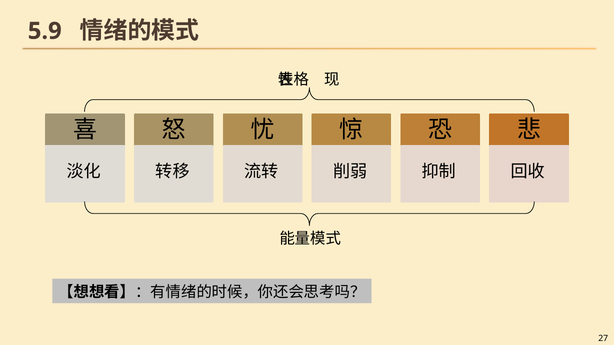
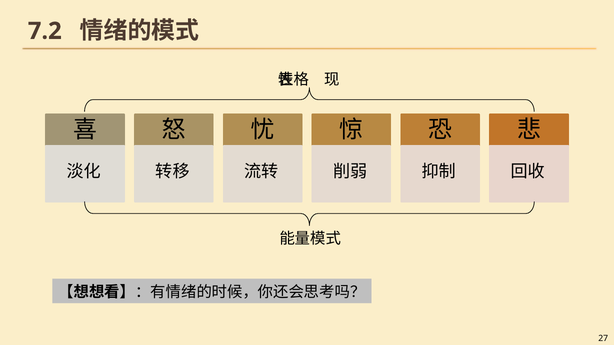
5.9: 5.9 -> 7.2 (45, 31)
